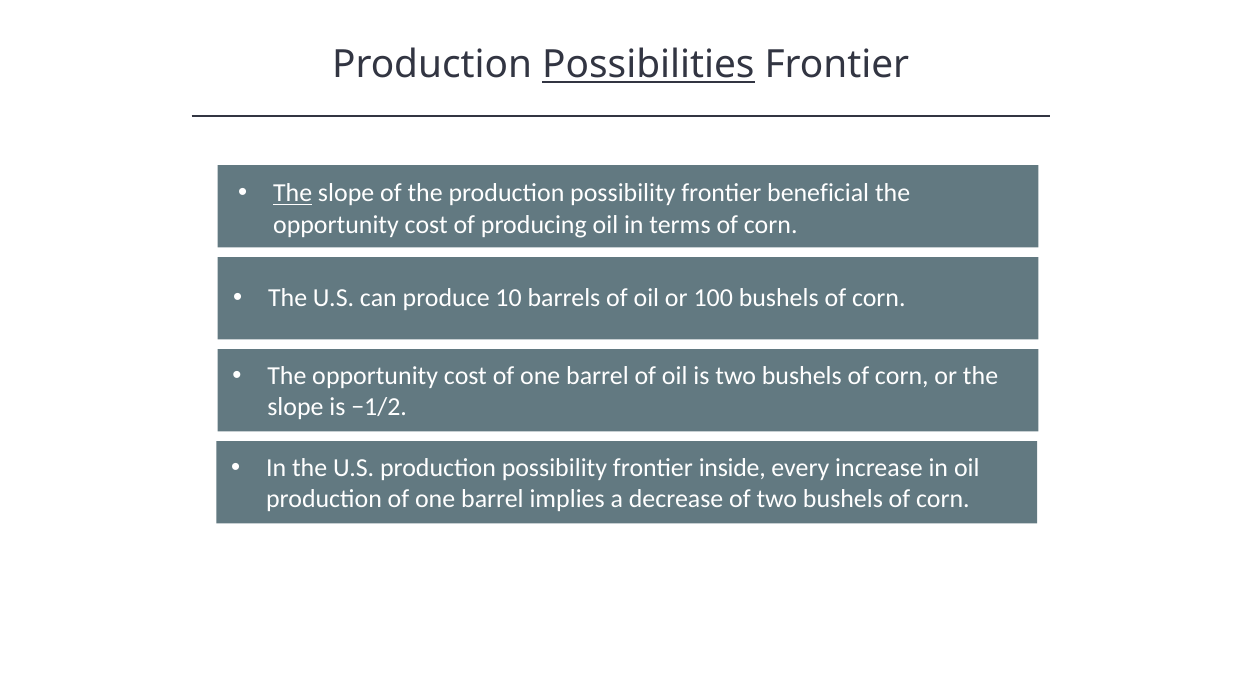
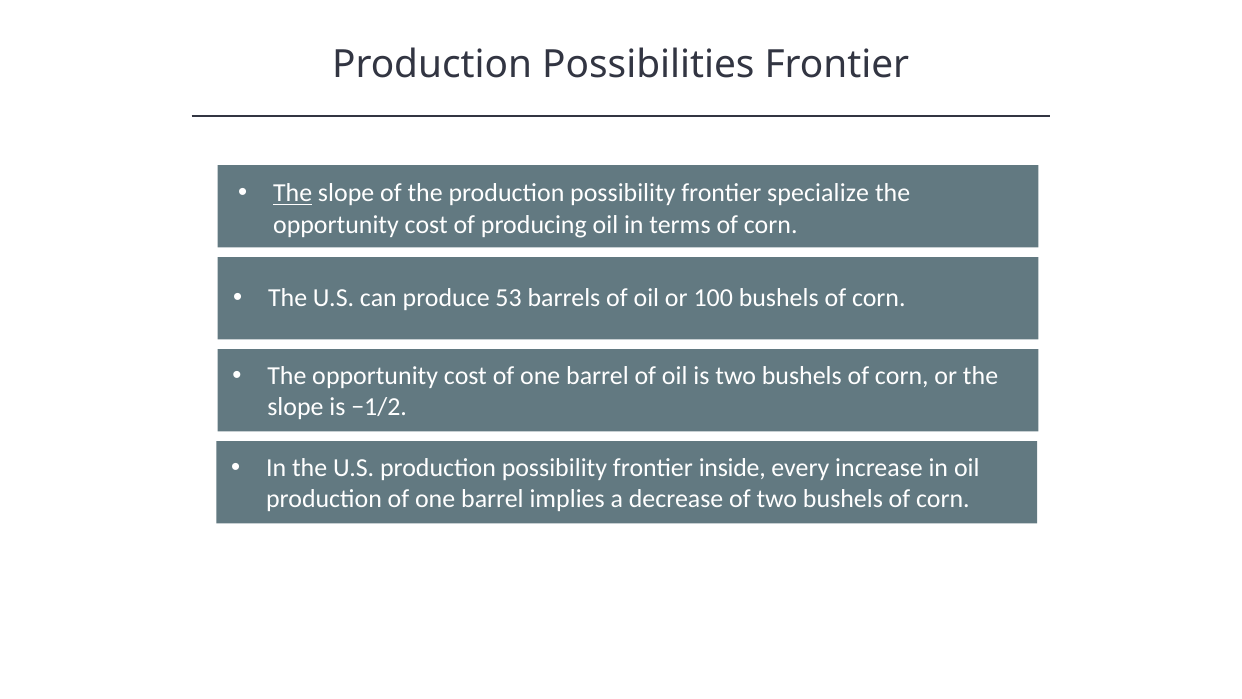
Possibilities underline: present -> none (648, 65)
beneficial: beneficial -> specialize (818, 193)
10: 10 -> 53 (509, 298)
